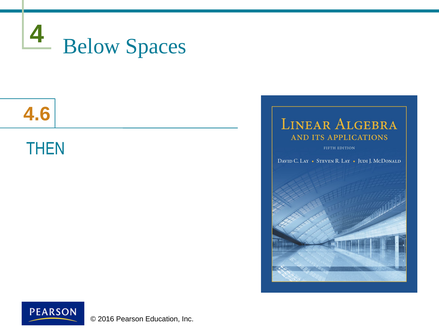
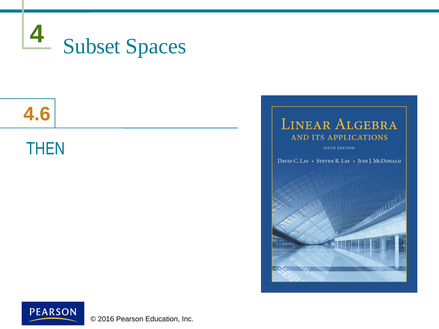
Below: Below -> Subset (92, 46)
